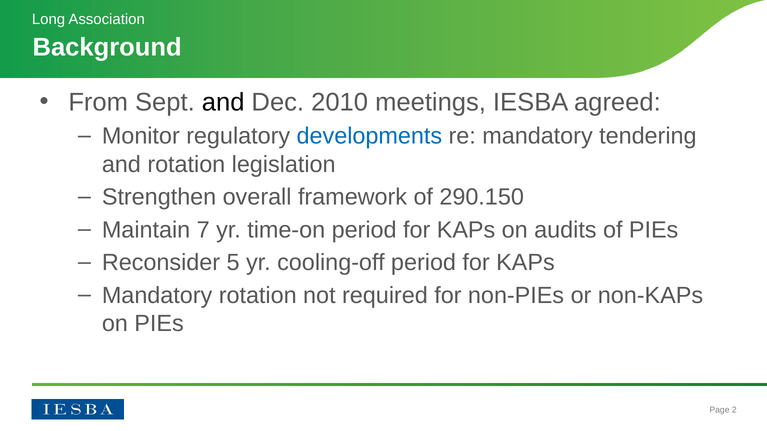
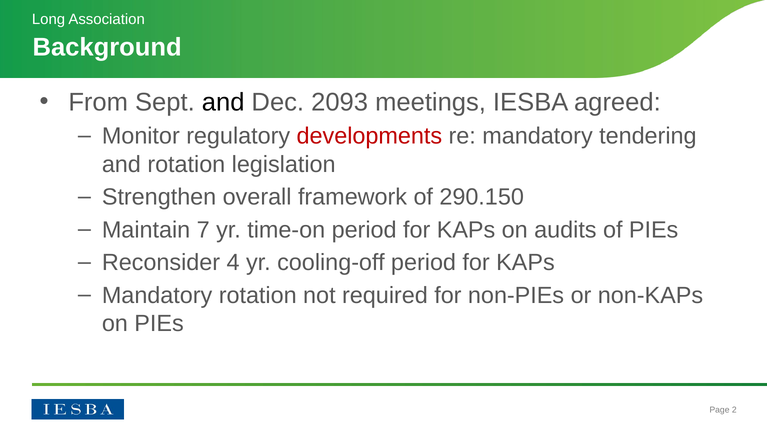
2010: 2010 -> 2093 (340, 102)
developments colour: blue -> red (369, 136)
5: 5 -> 4 (233, 263)
